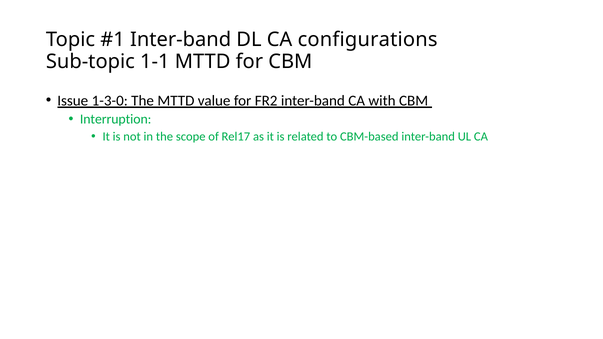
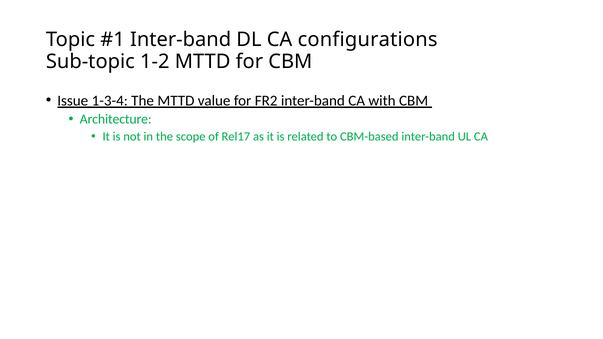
1-1: 1-1 -> 1-2 (155, 62)
1-3-0: 1-3-0 -> 1-3-4 (110, 101)
Interruption: Interruption -> Architecture (116, 119)
